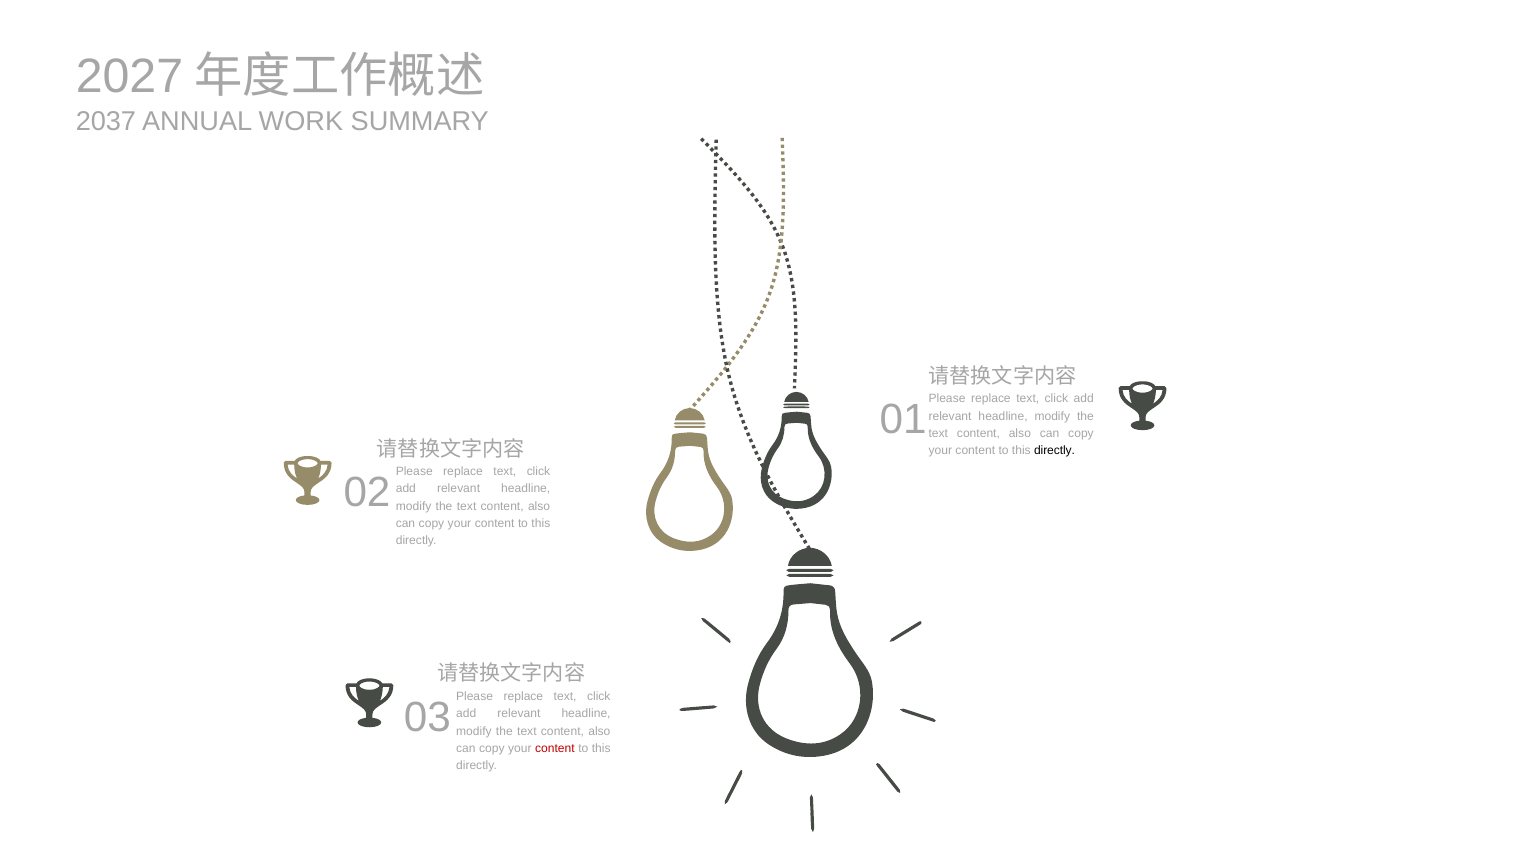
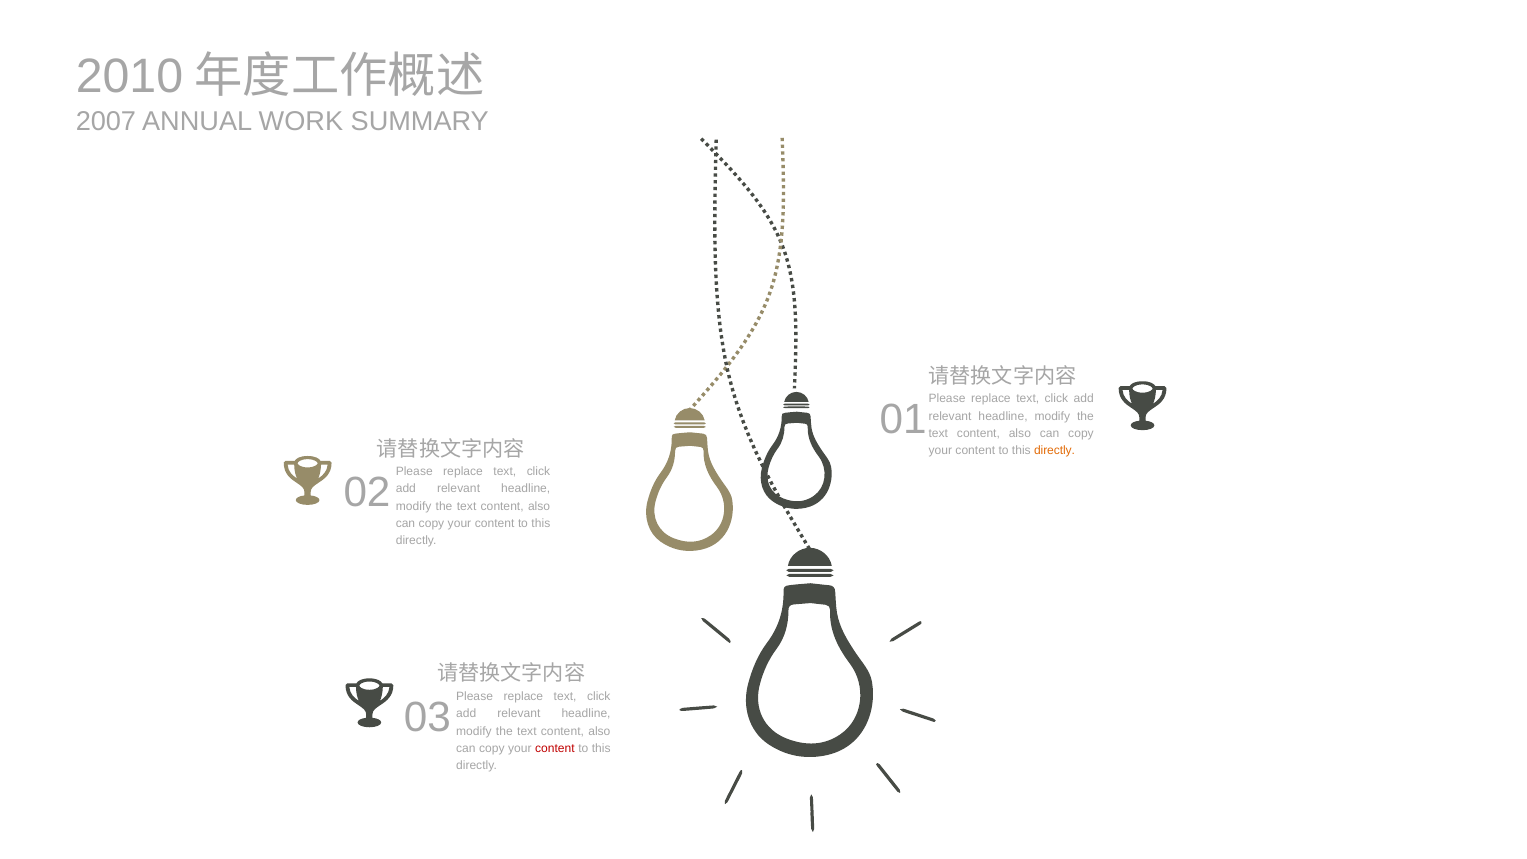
2027: 2027 -> 2010 (129, 77)
2037: 2037 -> 2007 (106, 122)
directly colour: black -> orange (1054, 451)
